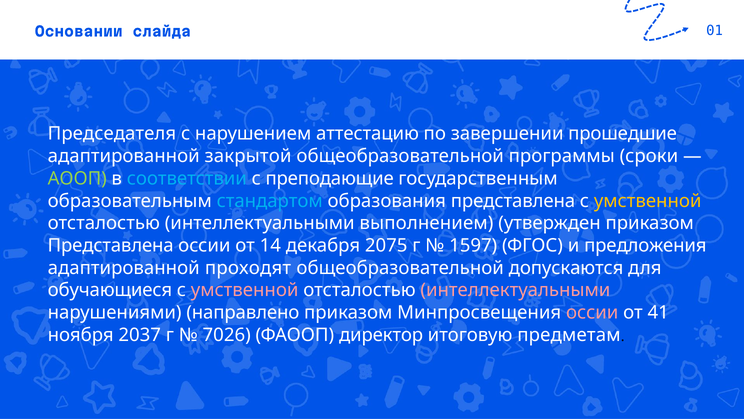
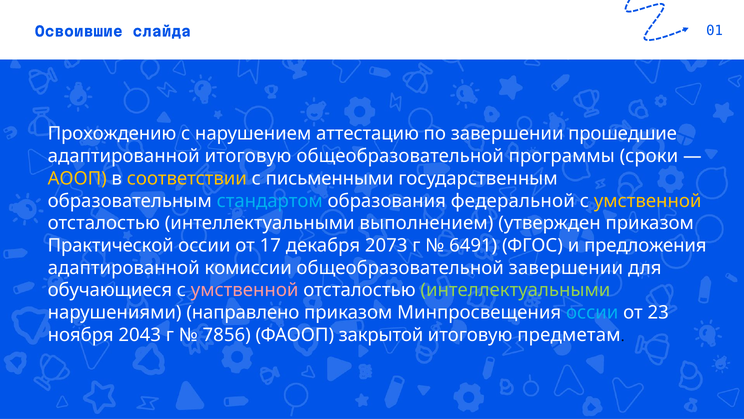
Основании: Основании -> Освоившие (79, 32)
Председателя: Председателя -> Прохождению (112, 134)
адаптированной закрытой: закрытой -> итоговую (248, 156)
АООП colour: light green -> yellow (77, 178)
соответствии colour: light blue -> yellow (187, 178)
преподающие: преподающие -> письменными (330, 178)
образования представлена: представлена -> федеральной (513, 201)
Представлена: Представлена -> Практической (111, 245)
14: 14 -> 17 (270, 245)
2075: 2075 -> 2073 (386, 245)
1597: 1597 -> 6491 (473, 245)
проходят: проходят -> комиссии (248, 268)
общеобразовательной допускаются: допускаются -> завершении (566, 268)
интеллектуальными colour: pink -> light green (515, 290)
оссии colour: pink -> light blue (592, 312)
41: 41 -> 23 (658, 312)
2037: 2037 -> 2043 (140, 335)
7026: 7026 -> 7856 (227, 335)
директор: директор -> закрытой (381, 335)
